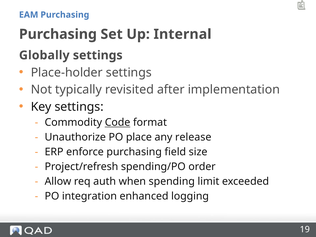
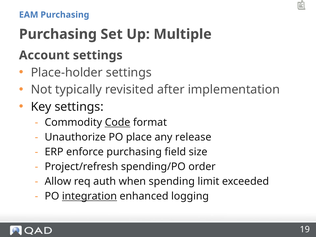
Internal: Internal -> Multiple (183, 34)
Globally: Globally -> Account (44, 55)
integration underline: none -> present (89, 196)
